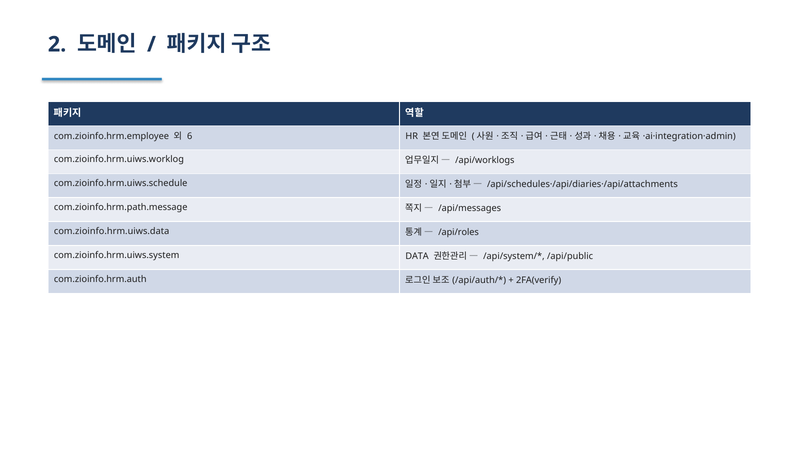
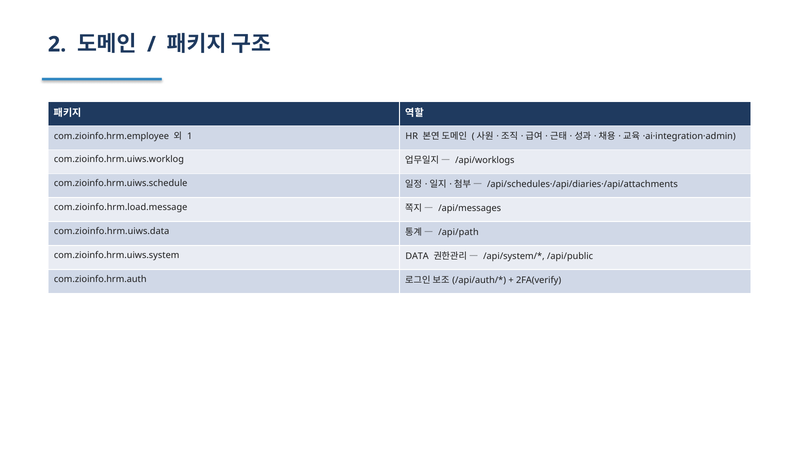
6: 6 -> 1 (190, 137)
com.zioinfo.hrm.path.message: com.zioinfo.hrm.path.message -> com.zioinfo.hrm.load.message (121, 208)
/api/roles: /api/roles -> /api/path (458, 232)
